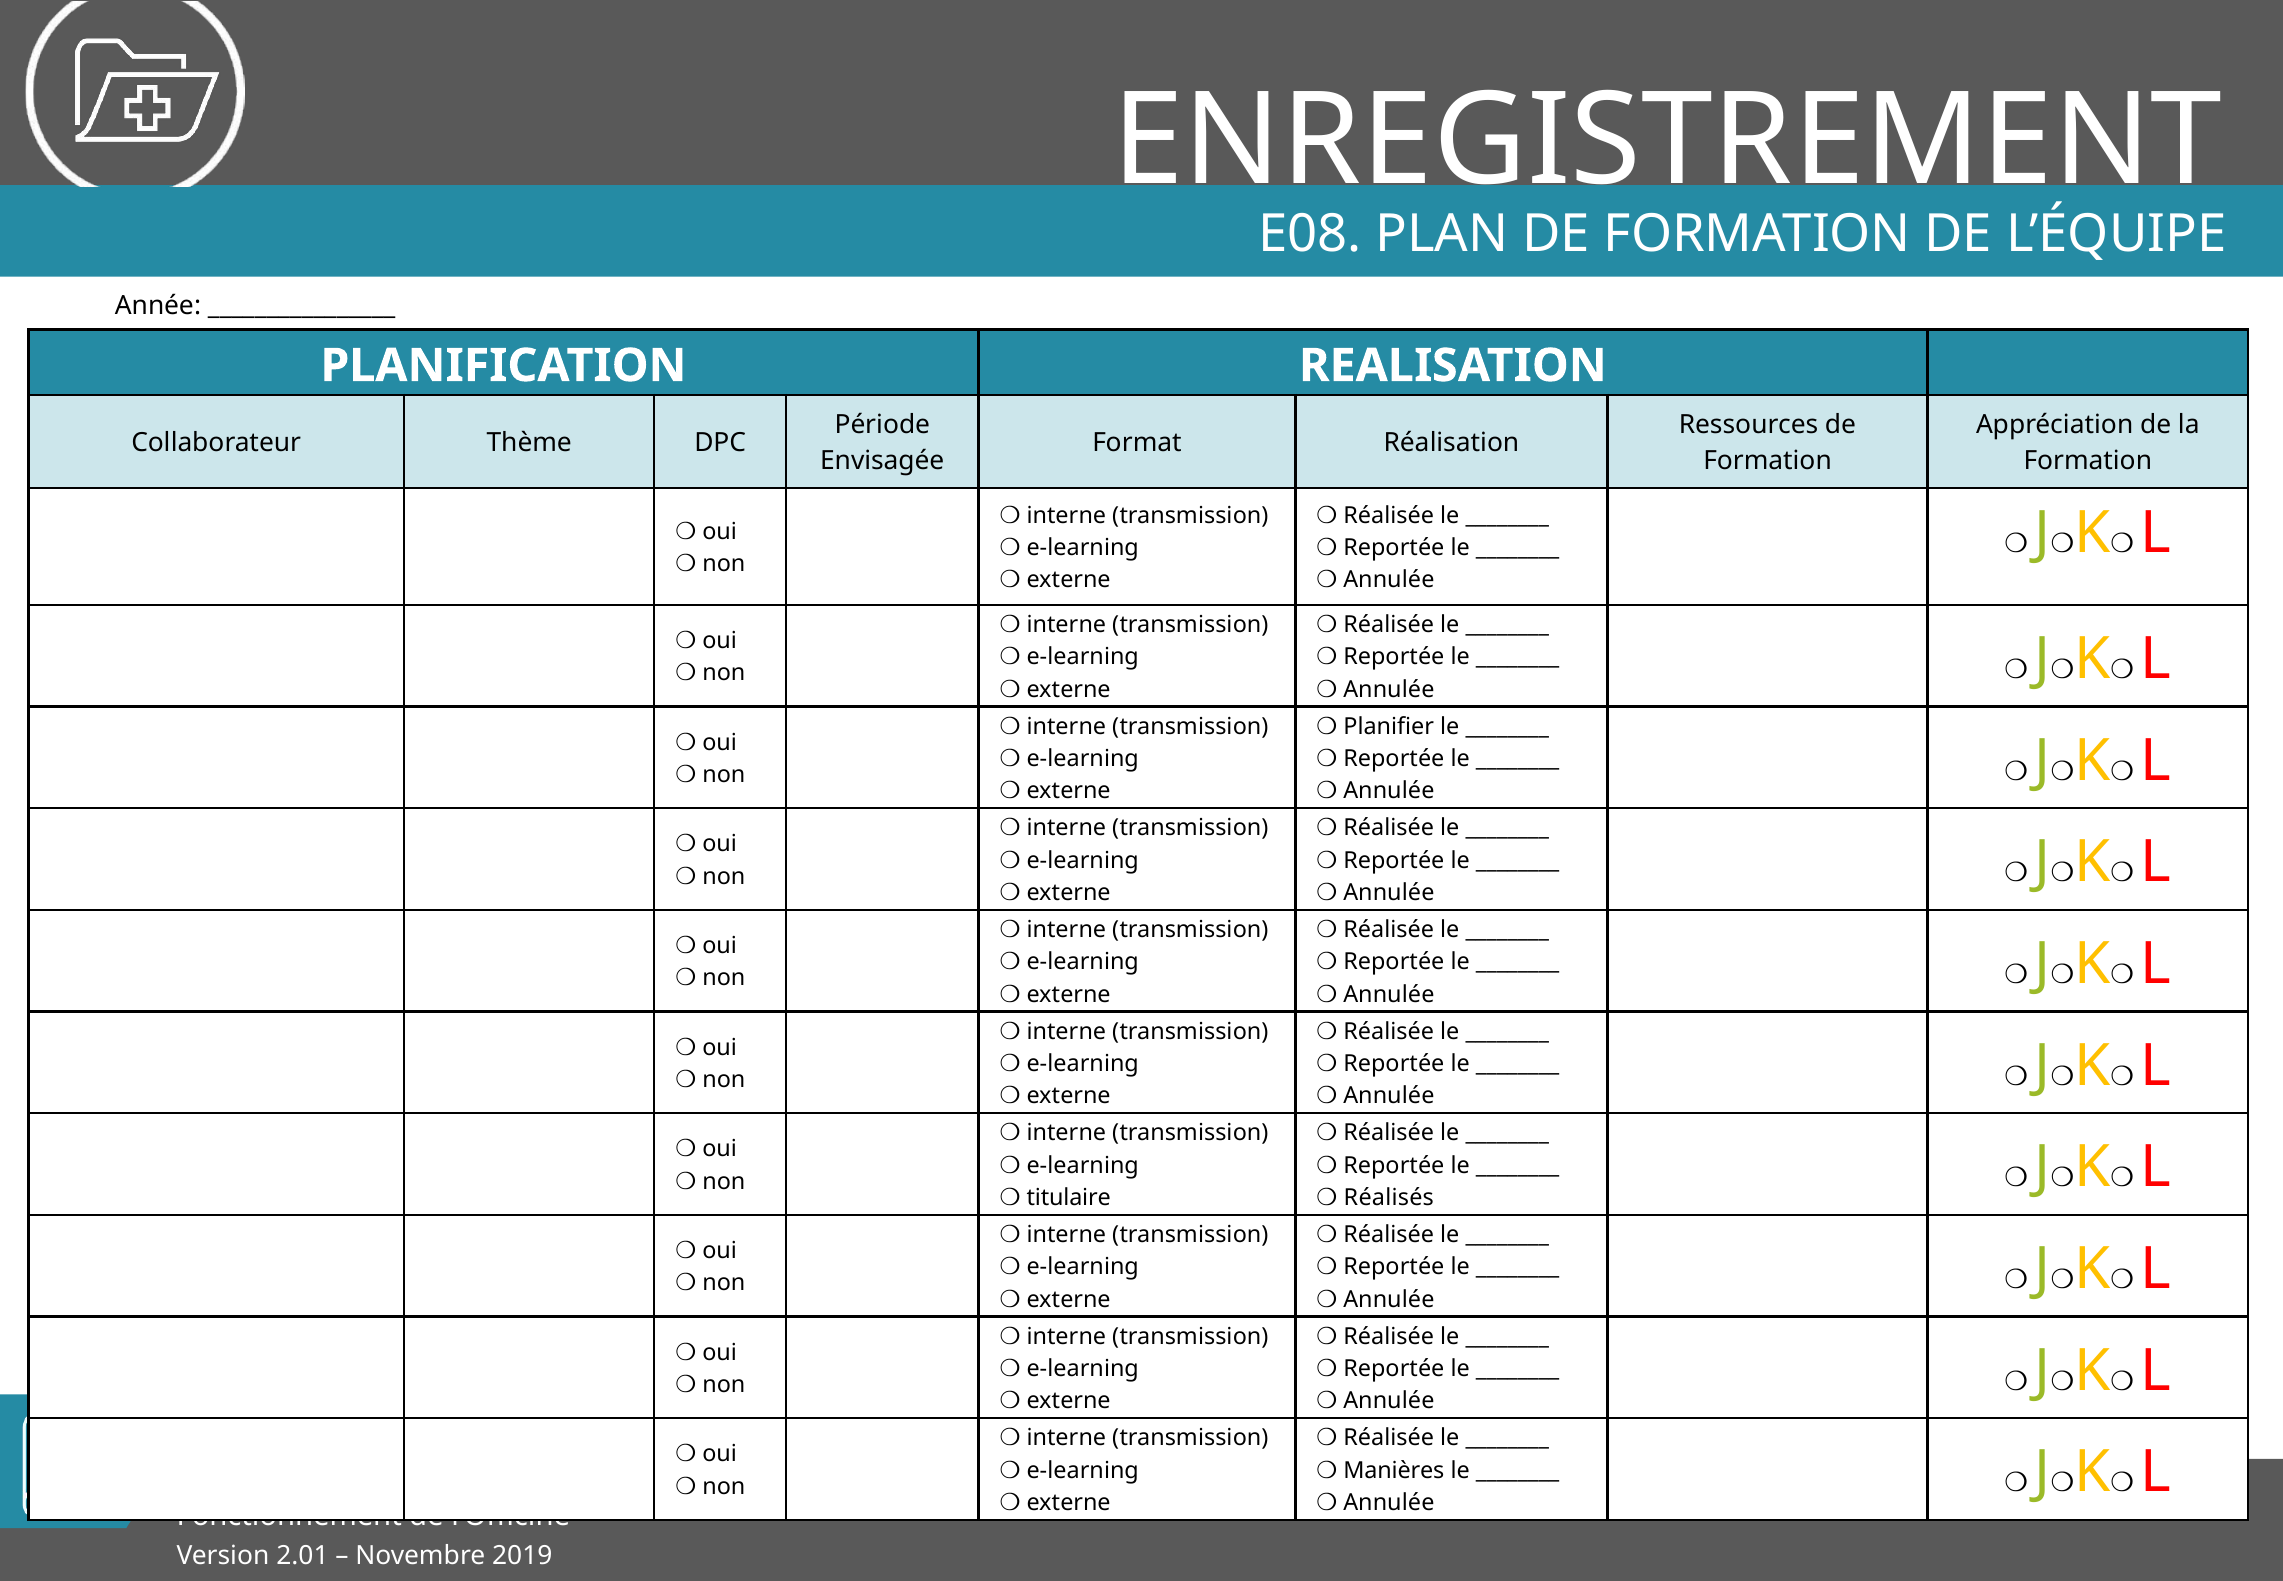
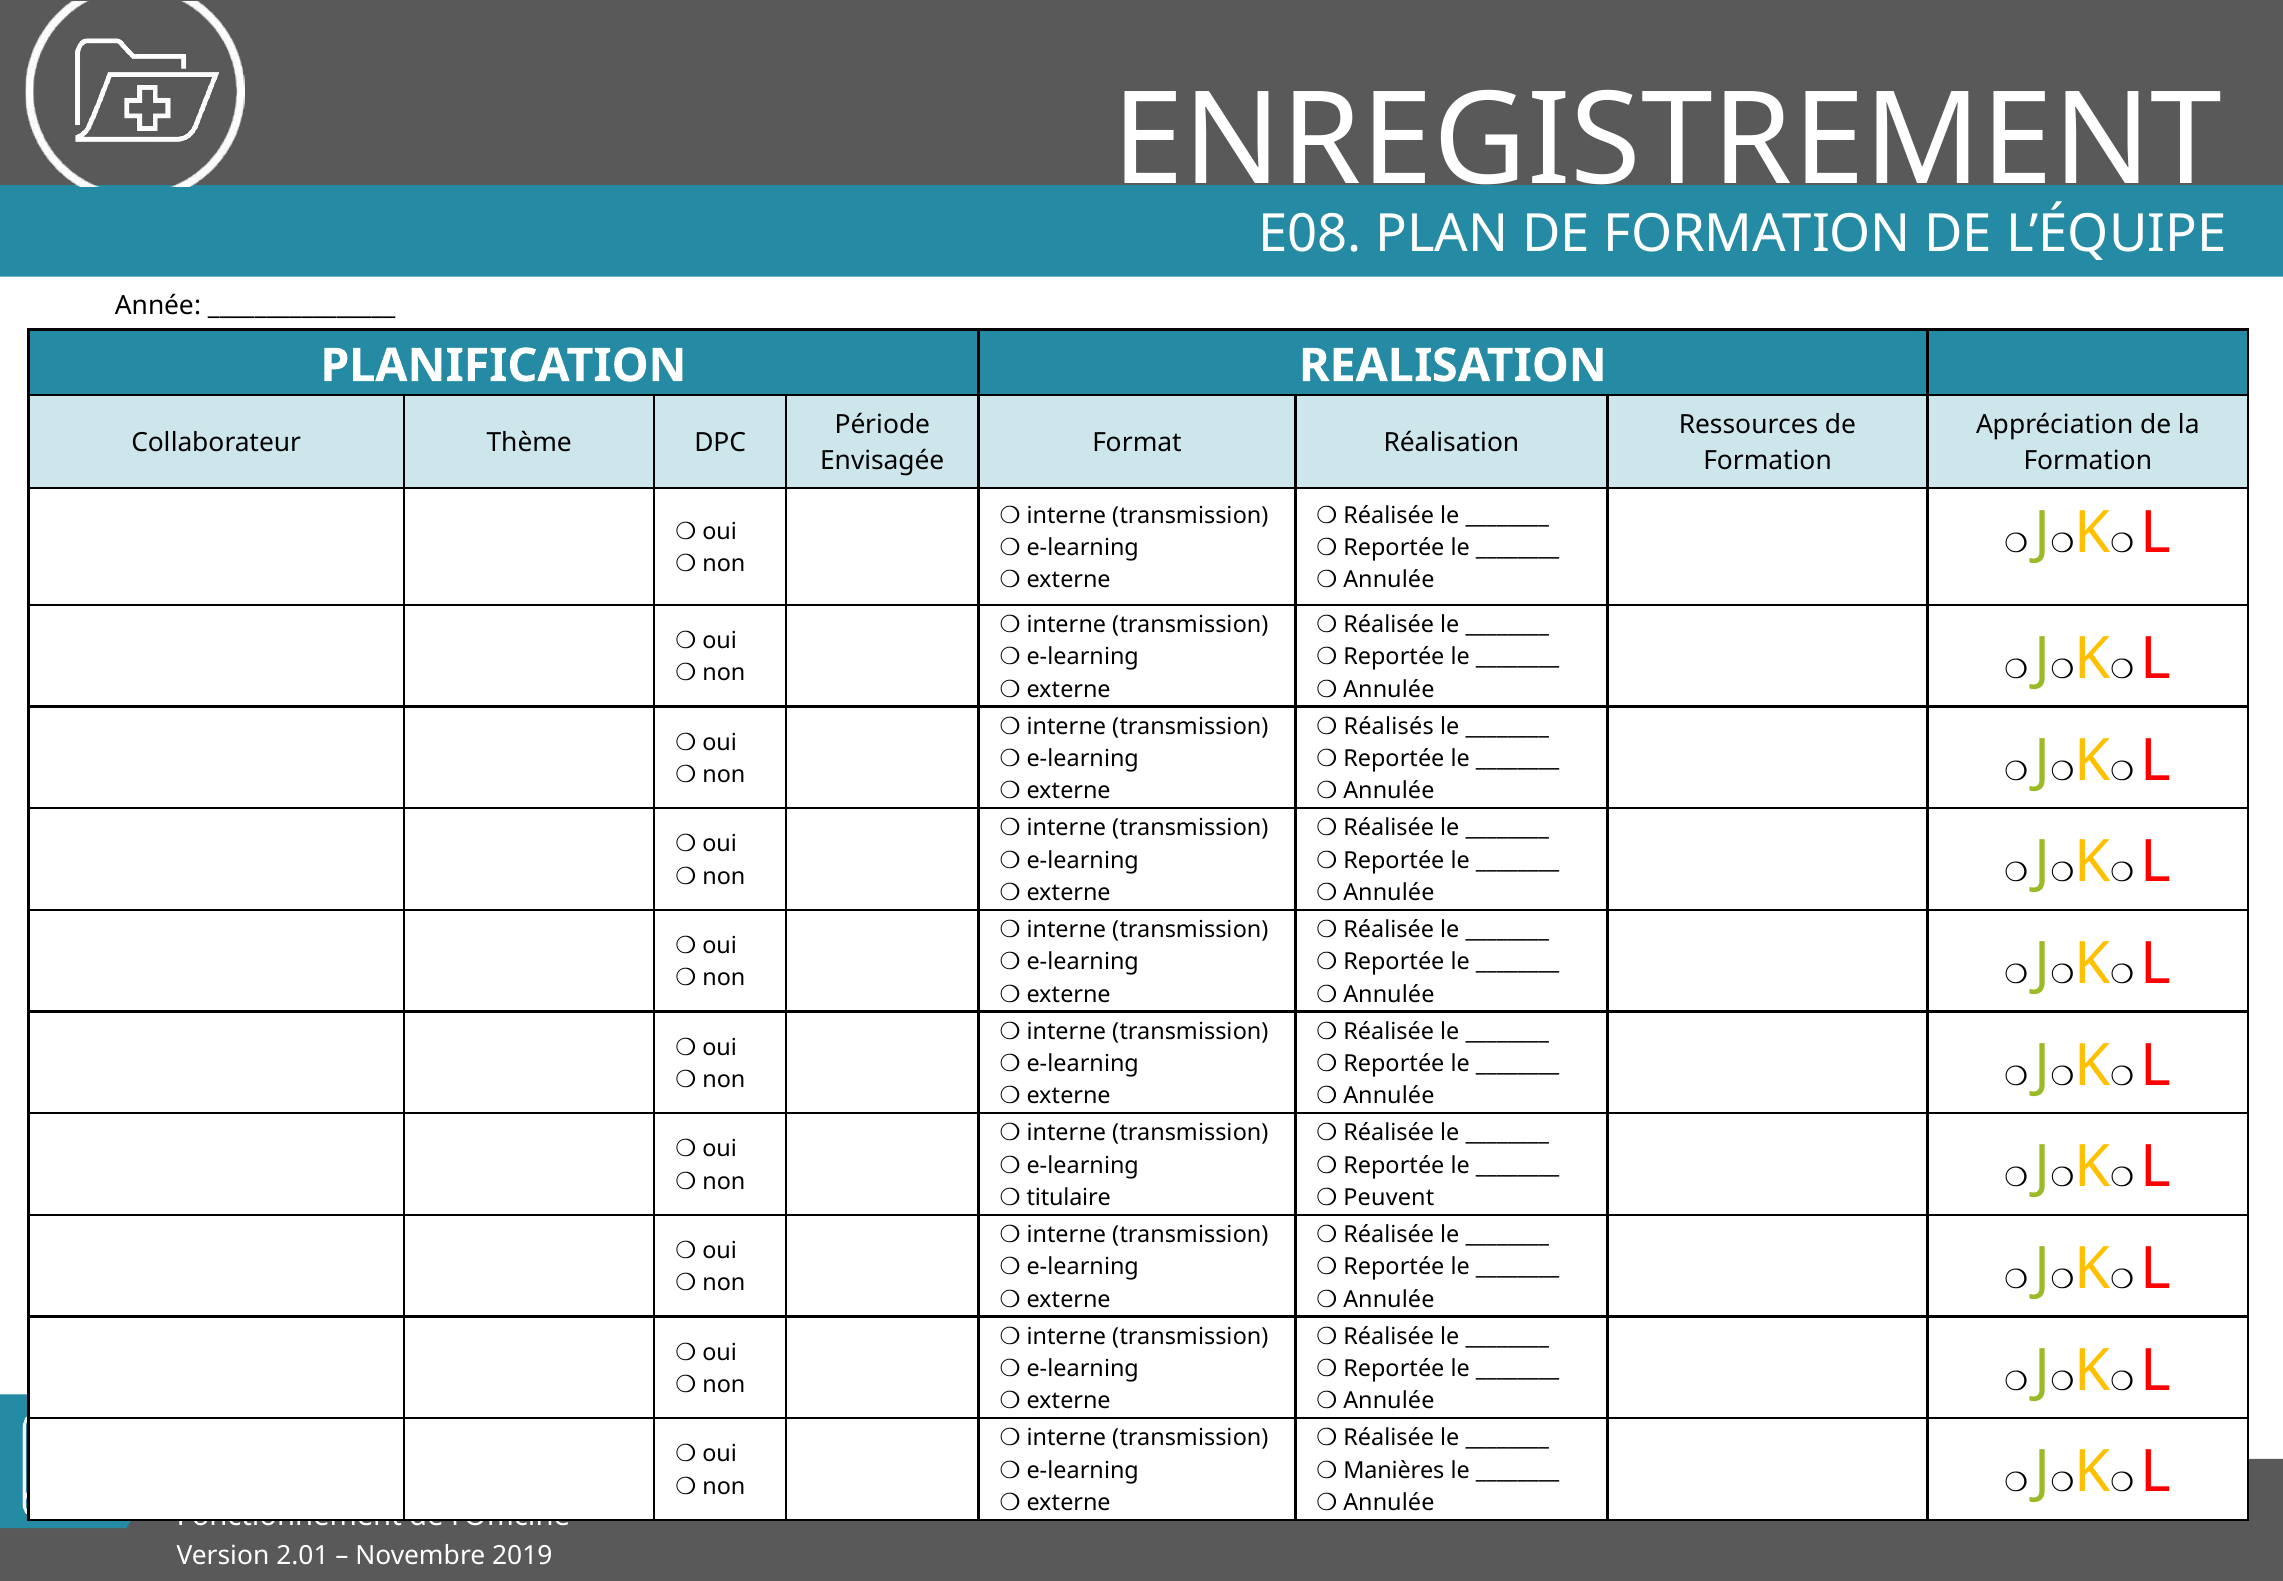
Planifier: Planifier -> Réalisés (1389, 726)
Réalisés: Réalisés -> Peuvent (1389, 1197)
